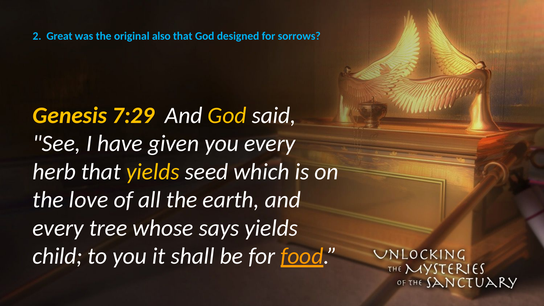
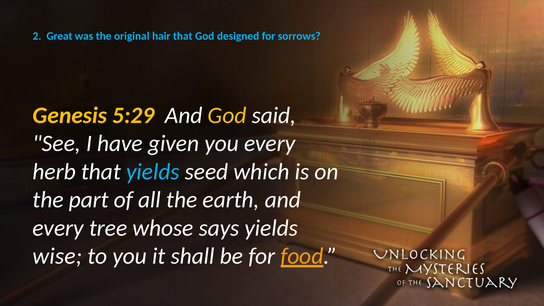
also: also -> hair (161, 36)
7:29: 7:29 -> 5:29 (133, 115)
yields colour: yellow -> light blue (153, 172)
love: love -> part (89, 200)
child: child -> wise (57, 256)
